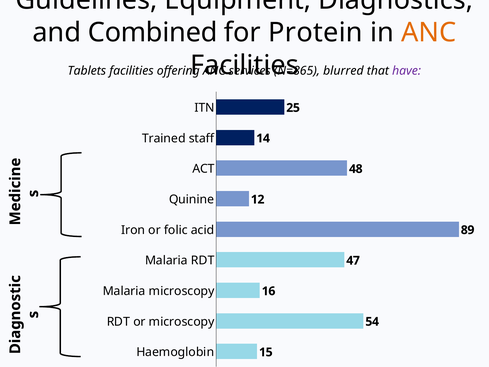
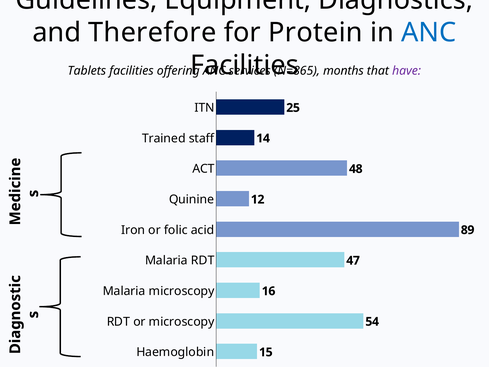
Combined: Combined -> Therefore (152, 32)
ANC colour: orange -> blue (429, 32)
blurred: blurred -> months (343, 71)
